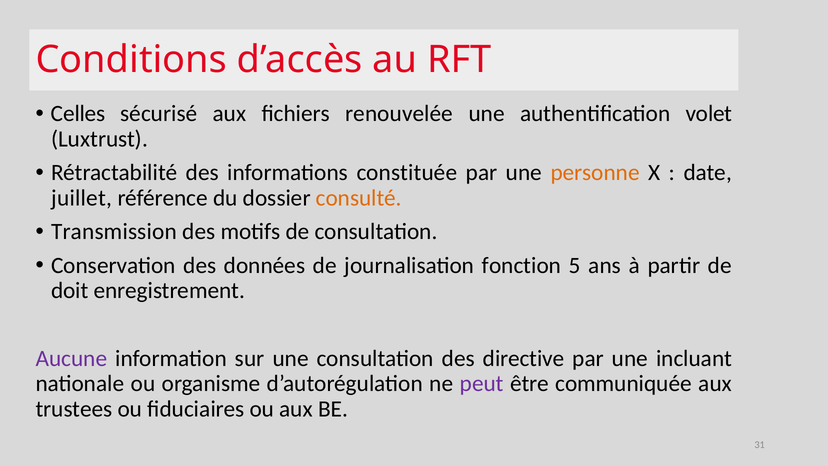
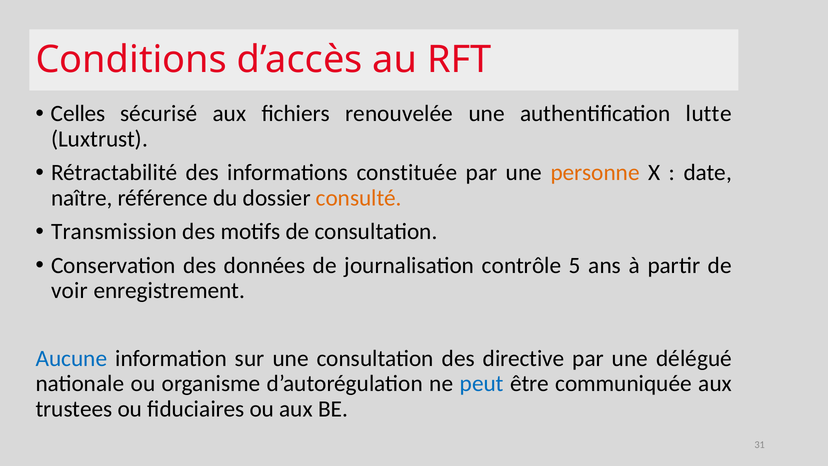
volet: volet -> lutte (709, 114)
juillet: juillet -> naître (82, 198)
fonction: fonction -> contrôle (522, 265)
doit: doit -> voir (70, 291)
Aucune colour: purple -> blue (71, 358)
incluant: incluant -> délégué (694, 358)
peut colour: purple -> blue (482, 383)
